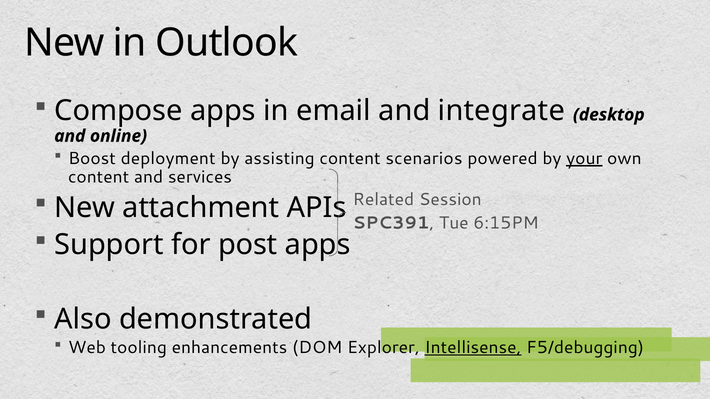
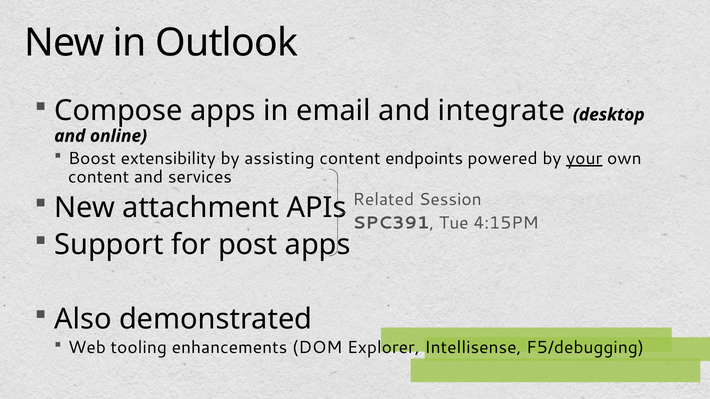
deployment: deployment -> extensibility (168, 158)
scenarios: scenarios -> endpoints (424, 158)
6:15PM: 6:15PM -> 4:15PM (506, 223)
Intellisense underline: present -> none (473, 348)
